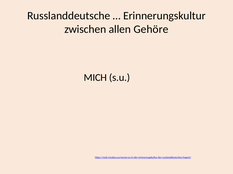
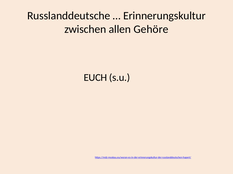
MICH: MICH -> EUCH (95, 78)
